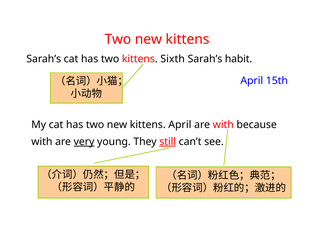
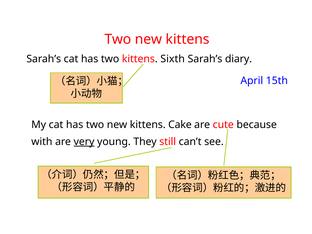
habit: habit -> diary (239, 59)
kittens April: April -> Cake (180, 125)
are with: with -> cute (223, 125)
still underline: present -> none (168, 142)
